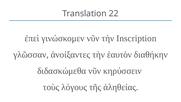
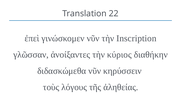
ἑαυτὸν: ἑαυτὸν -> κύριος (119, 55)
